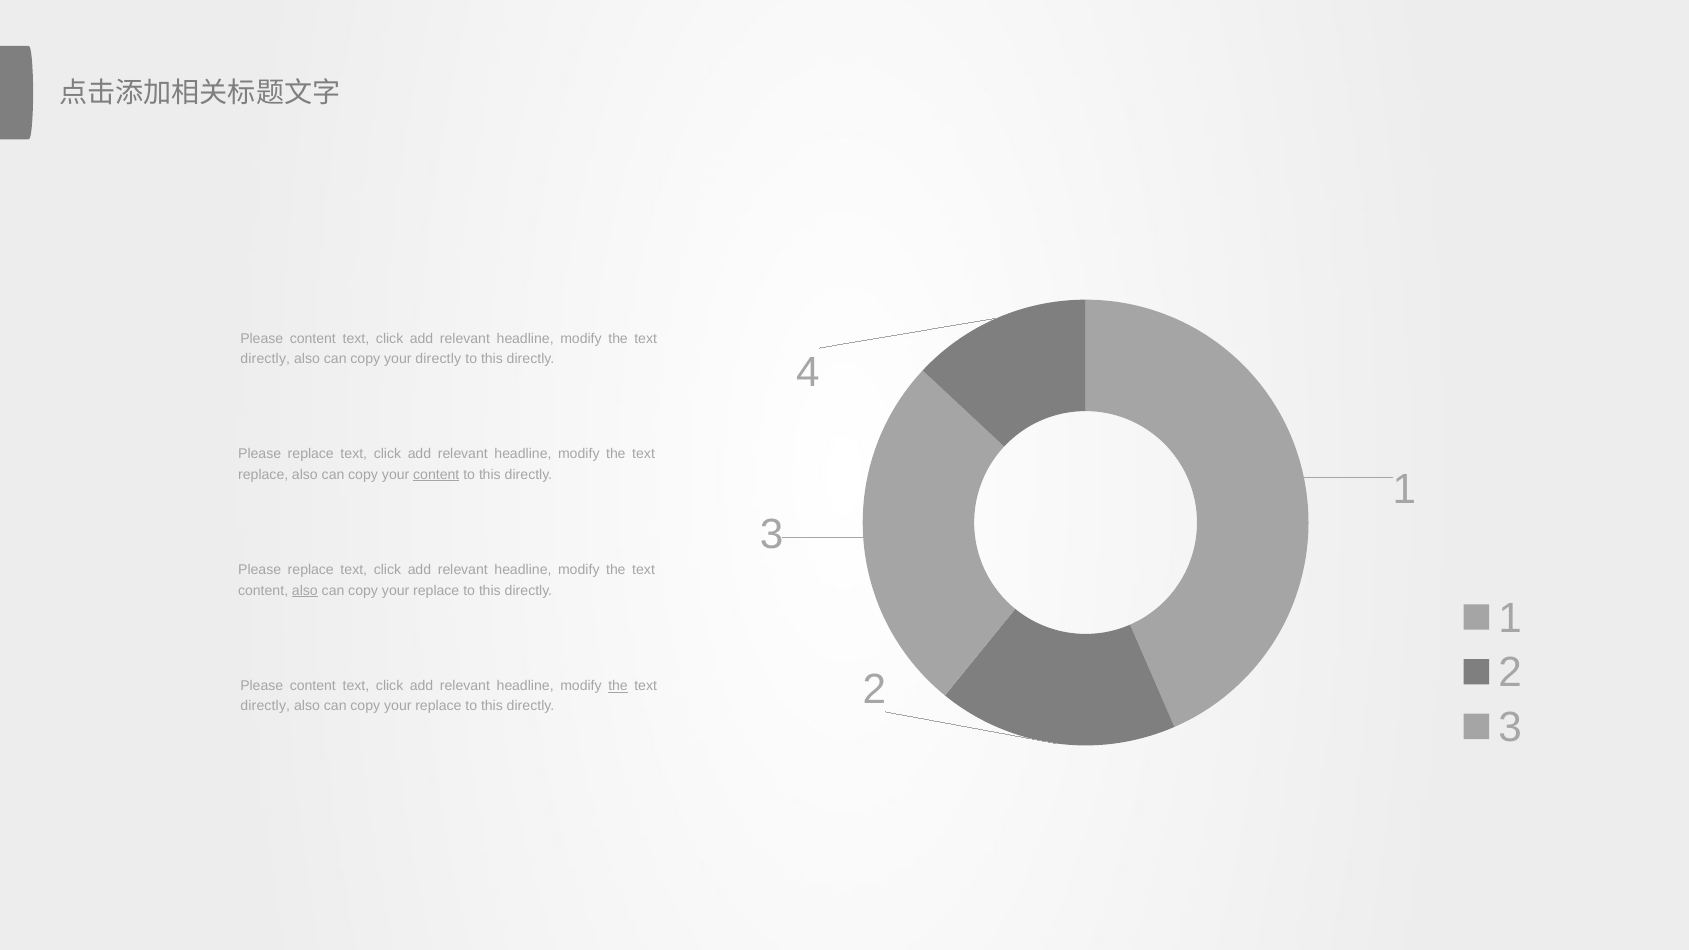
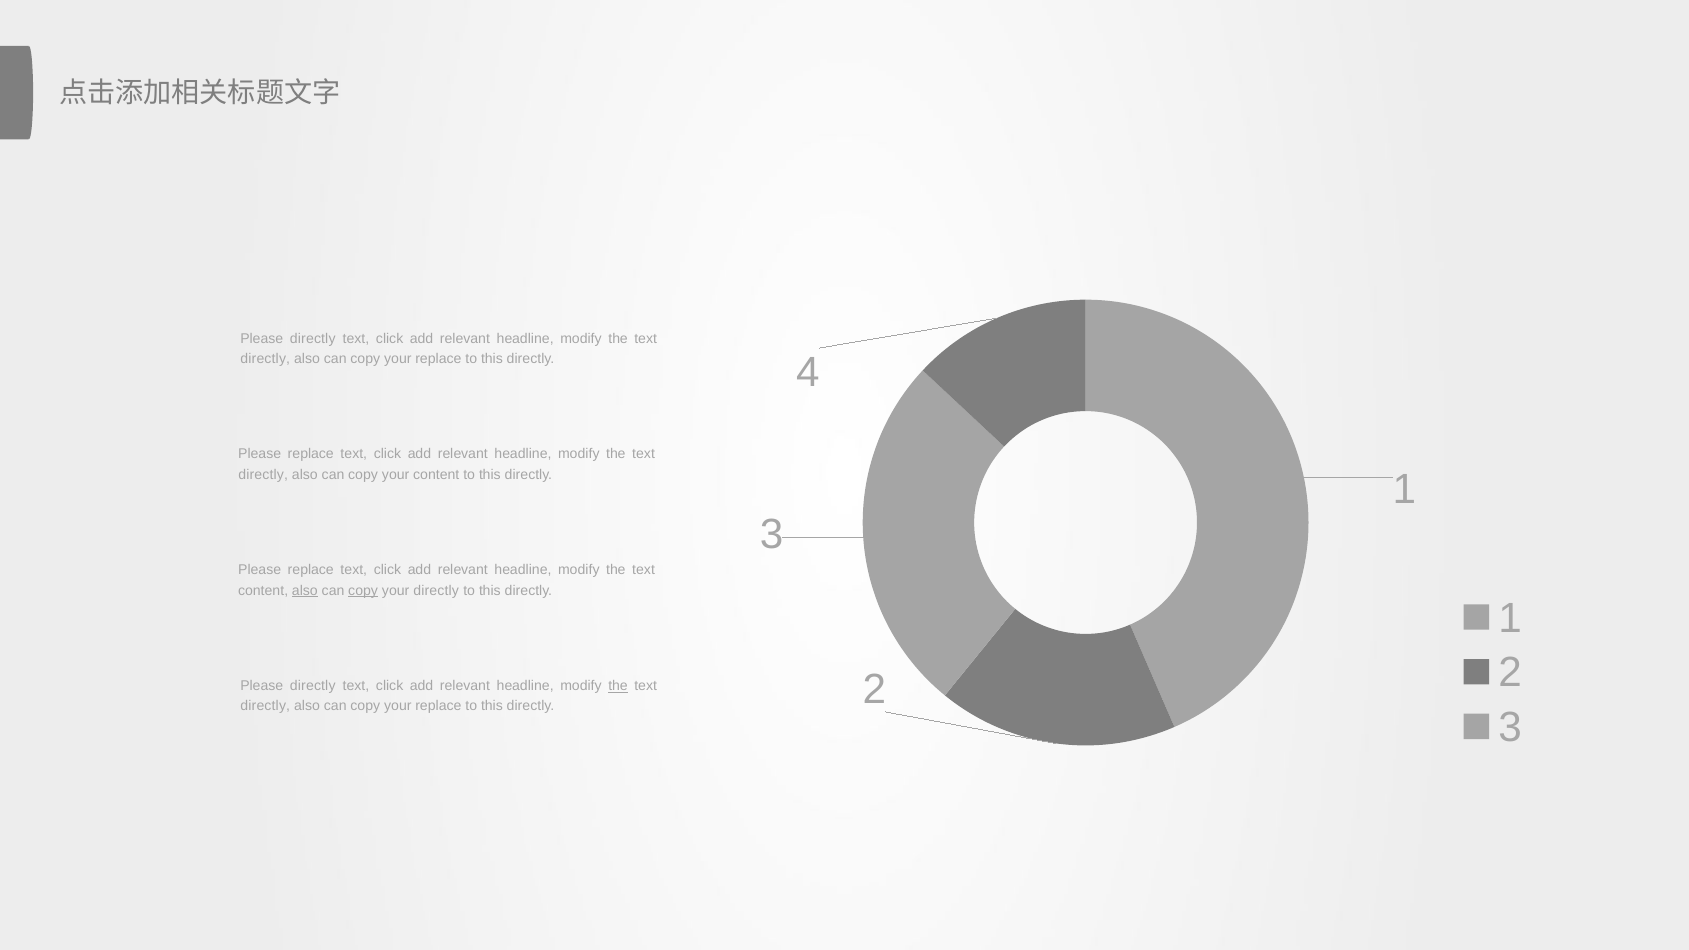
content: content -> directly (313, 339)
directly: directly -> replace (438, 359)
replace: replace -> directly (263, 475)
content underline: present -> none (436, 475)
copy underline: none -> present (363, 590)
replace: replace -> directly (436, 590)
content: content -> directly (313, 686)
